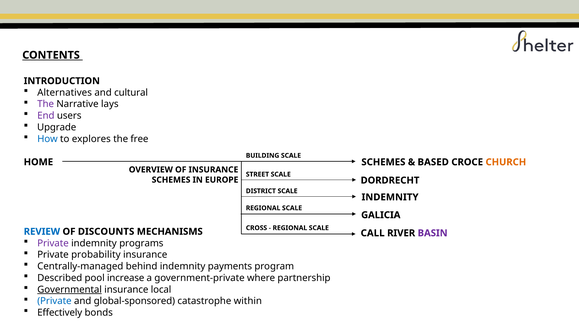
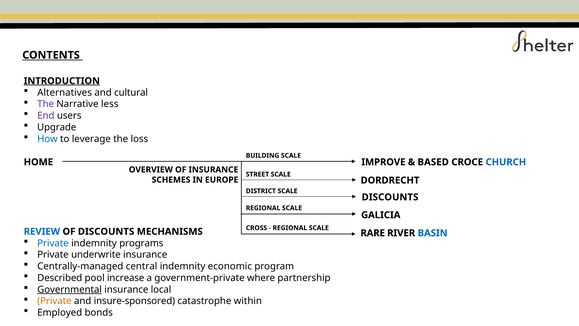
INTRODUCTION underline: none -> present (62, 81)
lays: lays -> less (110, 104)
explores: explores -> leverage (91, 139)
free: free -> loss (139, 139)
SCHEMES: SCHEMES -> IMPROVE (383, 162)
CHURCH colour: orange -> blue (506, 162)
INDEMNITY: INDEMNITY -> DISCOUNTS (390, 197)
CALL: CALL -> RARE (373, 233)
BASIN colour: purple -> blue (433, 233)
Private colour: purple -> blue (53, 243)
probability: probability -> underwrite (96, 254)
behind: behind -> central (142, 266)
payments: payments -> economic (230, 266)
Private colour: blue -> orange (54, 301)
global-sponsored: global-sponsored -> insure-sponsored (134, 301)
Effectively: Effectively -> Employed (60, 312)
